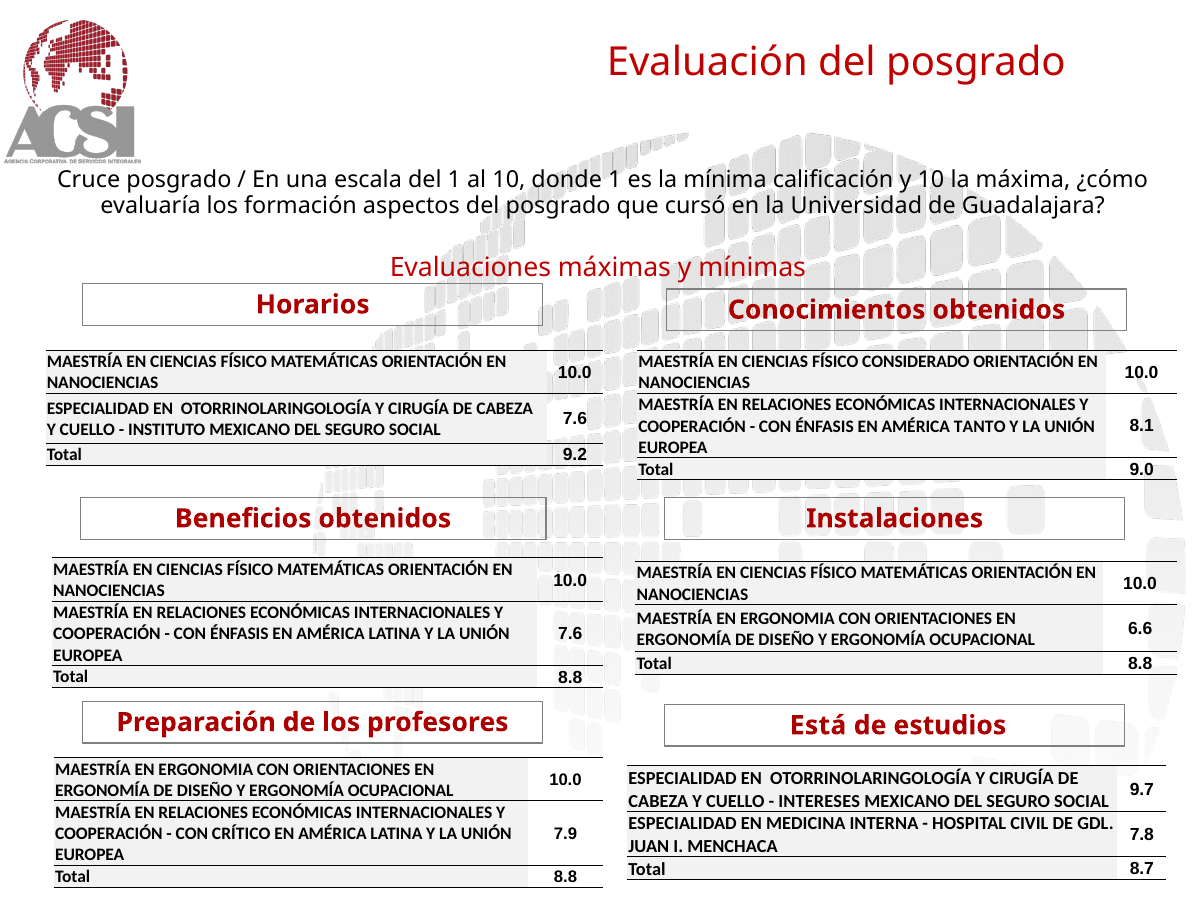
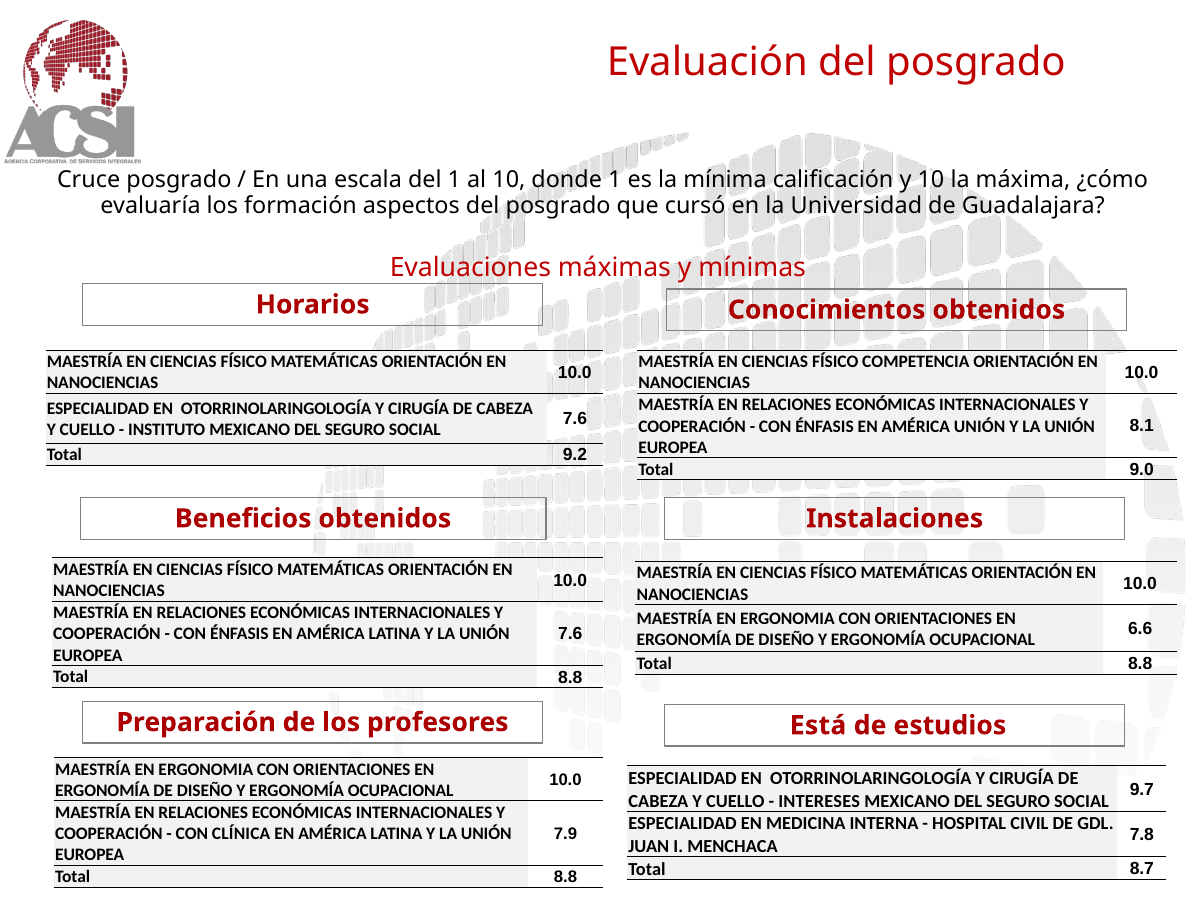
CONSIDERADO: CONSIDERADO -> COMPETENCIA (916, 362)
AMÉRICA TANTO: TANTO -> UNIÓN (980, 427)
CRÍTICO: CRÍTICO -> CLÍNICA (241, 835)
